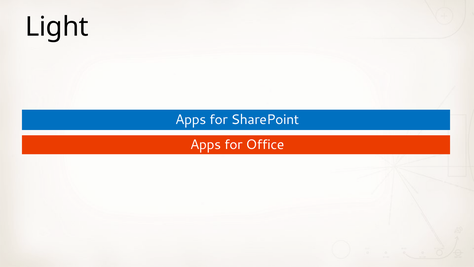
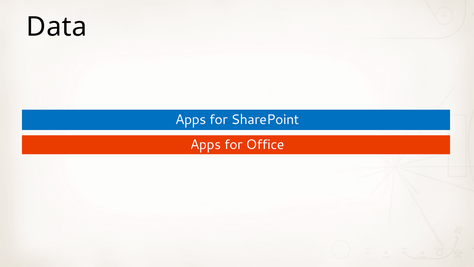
Light: Light -> Data (57, 27)
